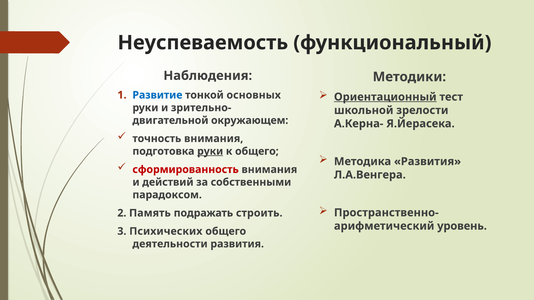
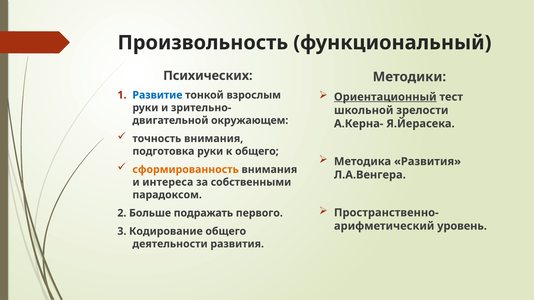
Неуспеваемость: Неуспеваемость -> Произвольность (203, 43)
Наблюдения: Наблюдения -> Психических (208, 76)
основных: основных -> взрослым (254, 95)
руки underline: present -> none (210, 151)
сформированность colour: red -> orange (186, 170)
действий: действий -> интереса (168, 182)
Память: Память -> Больше (150, 213)
строить: строить -> первого (259, 213)
Психических: Психических -> Кодирование (166, 232)
